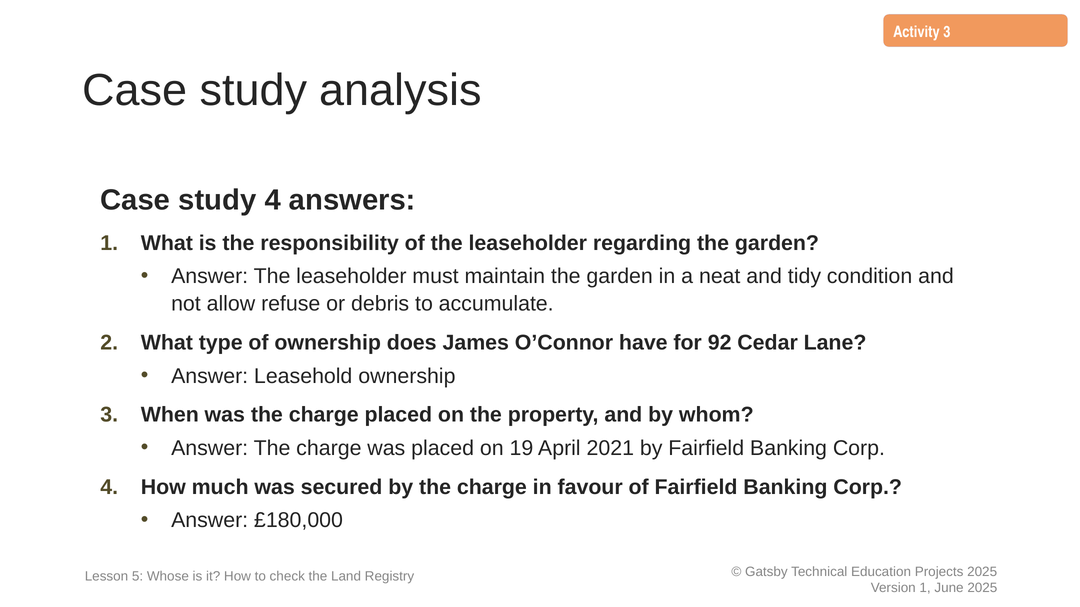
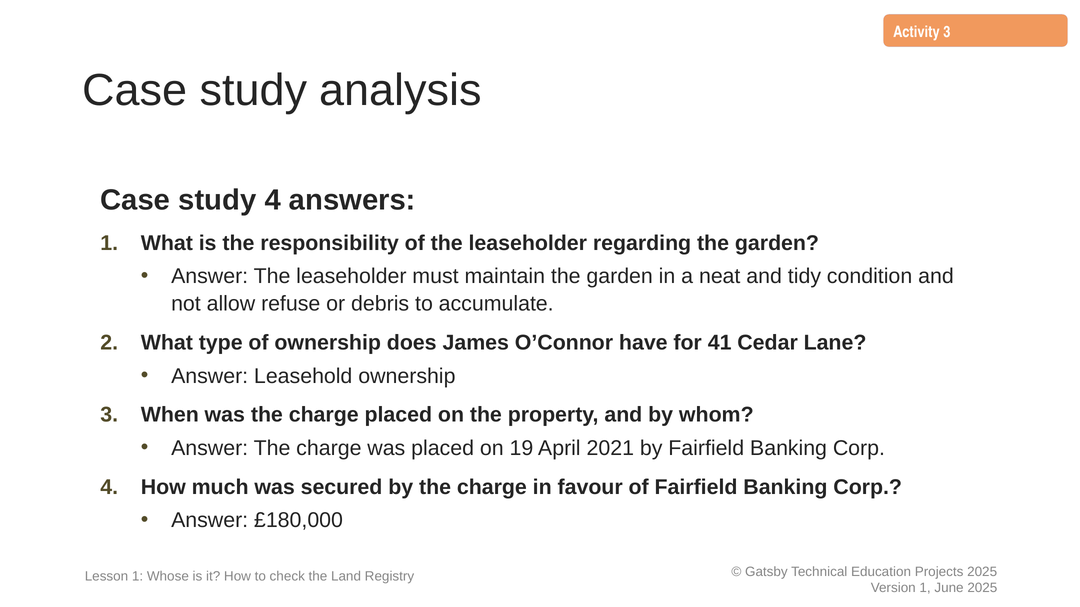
92: 92 -> 41 (720, 343)
Lesson 5: 5 -> 1 (138, 577)
